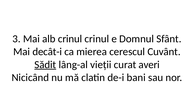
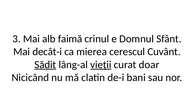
alb crinul: crinul -> faimă (70, 39)
vieții underline: none -> present (101, 65)
averi: averi -> doar (149, 65)
